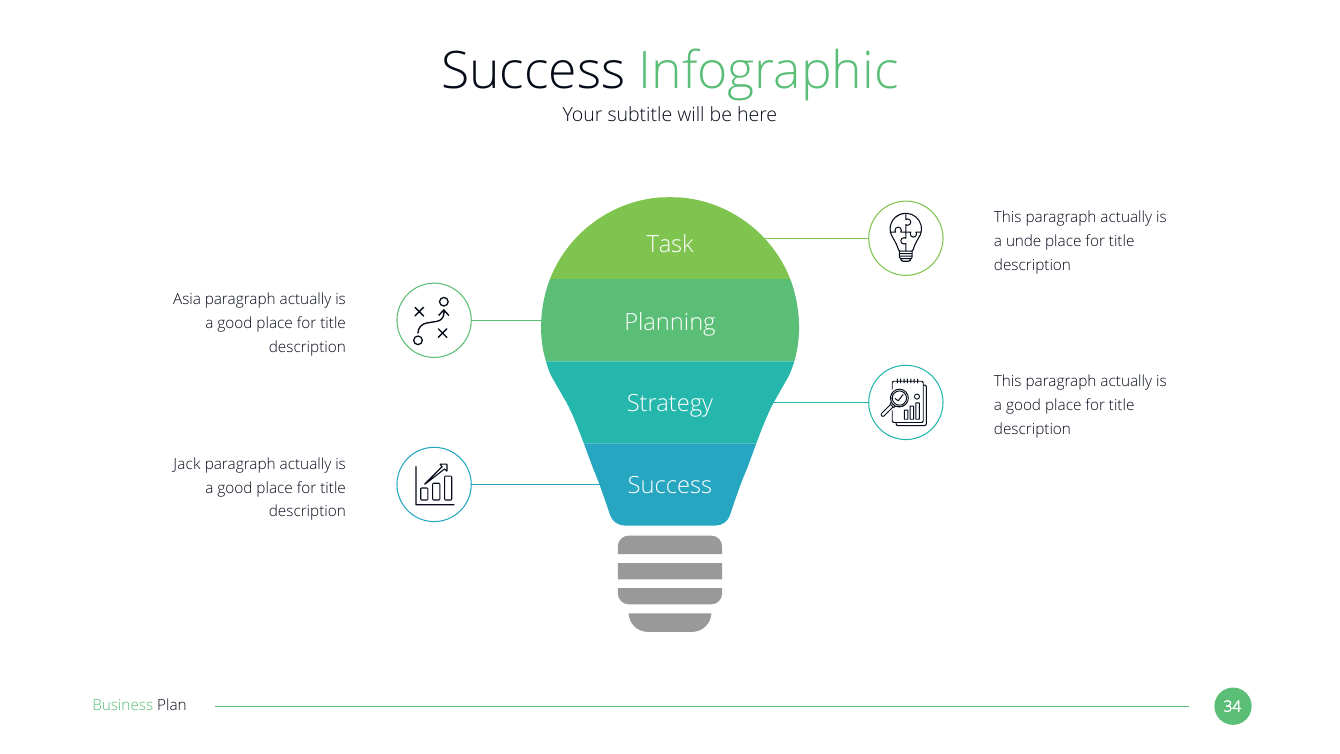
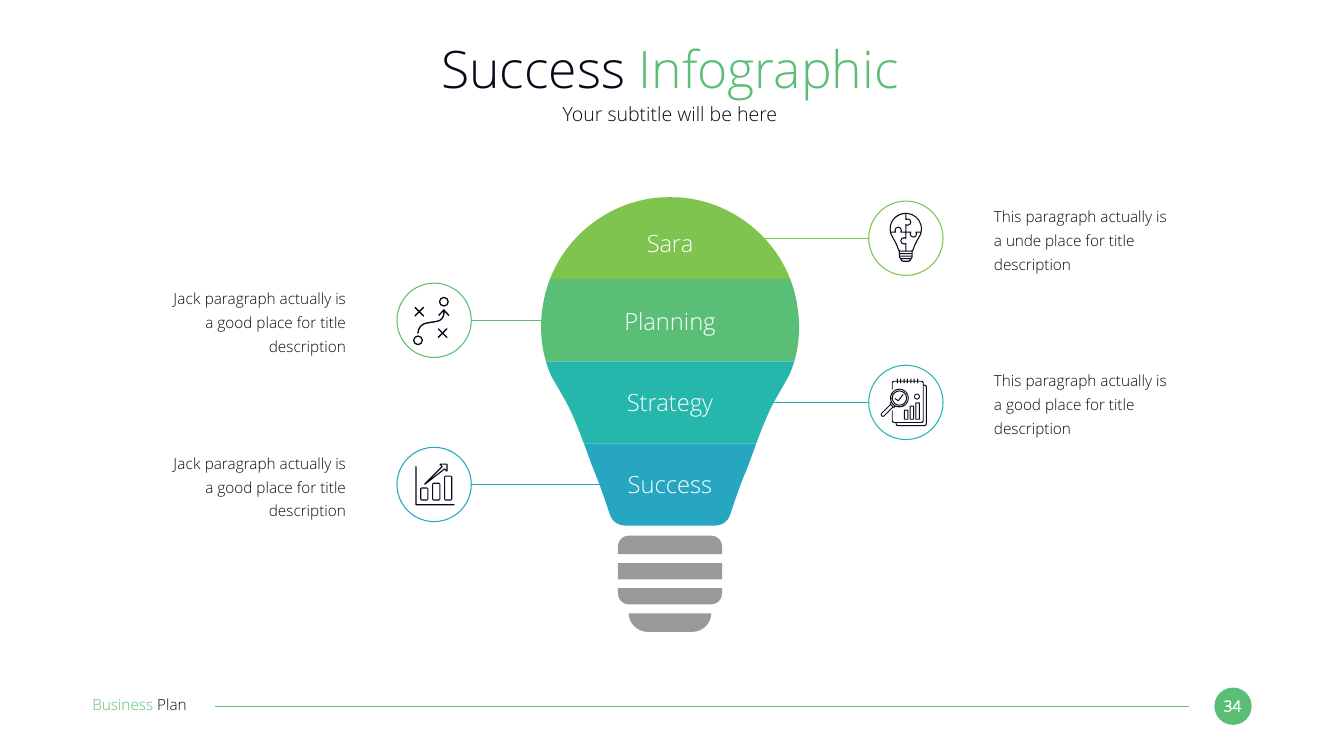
Task: Task -> Sara (670, 245)
Asia: Asia -> Jack (187, 300)
